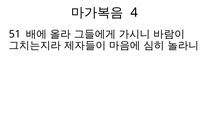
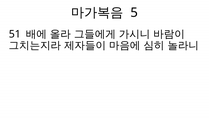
4: 4 -> 5 (134, 13)
